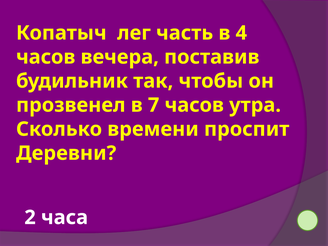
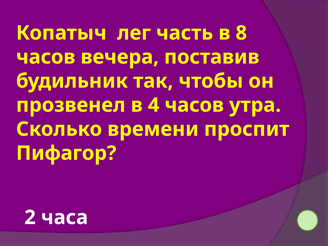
4: 4 -> 8 (241, 33)
7: 7 -> 4 (154, 105)
Деревни: Деревни -> Пифагор (66, 153)
